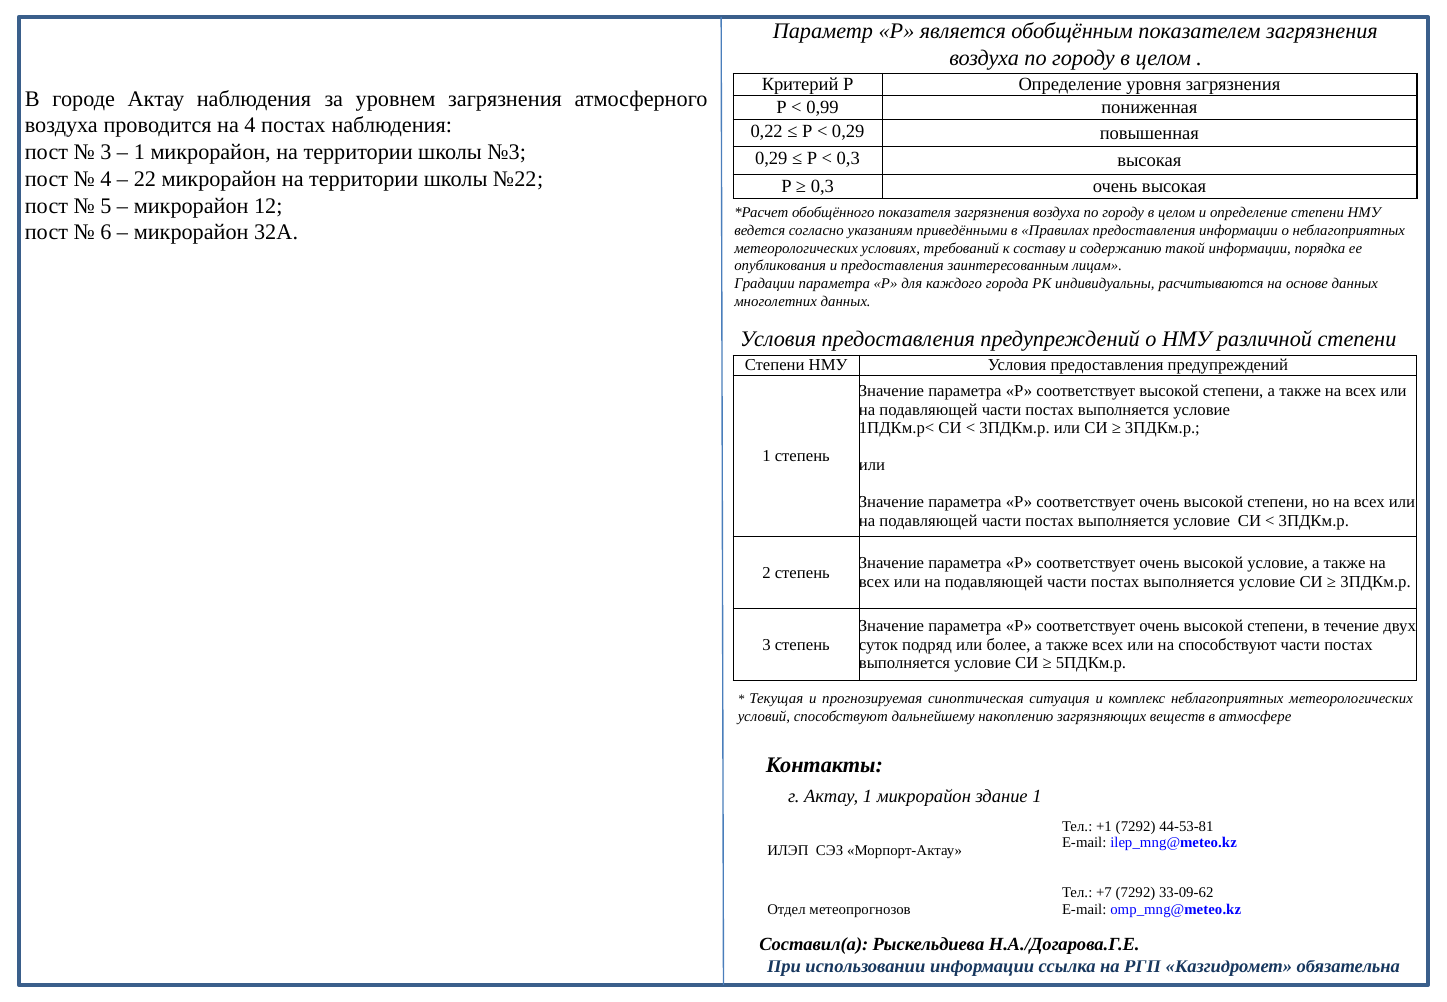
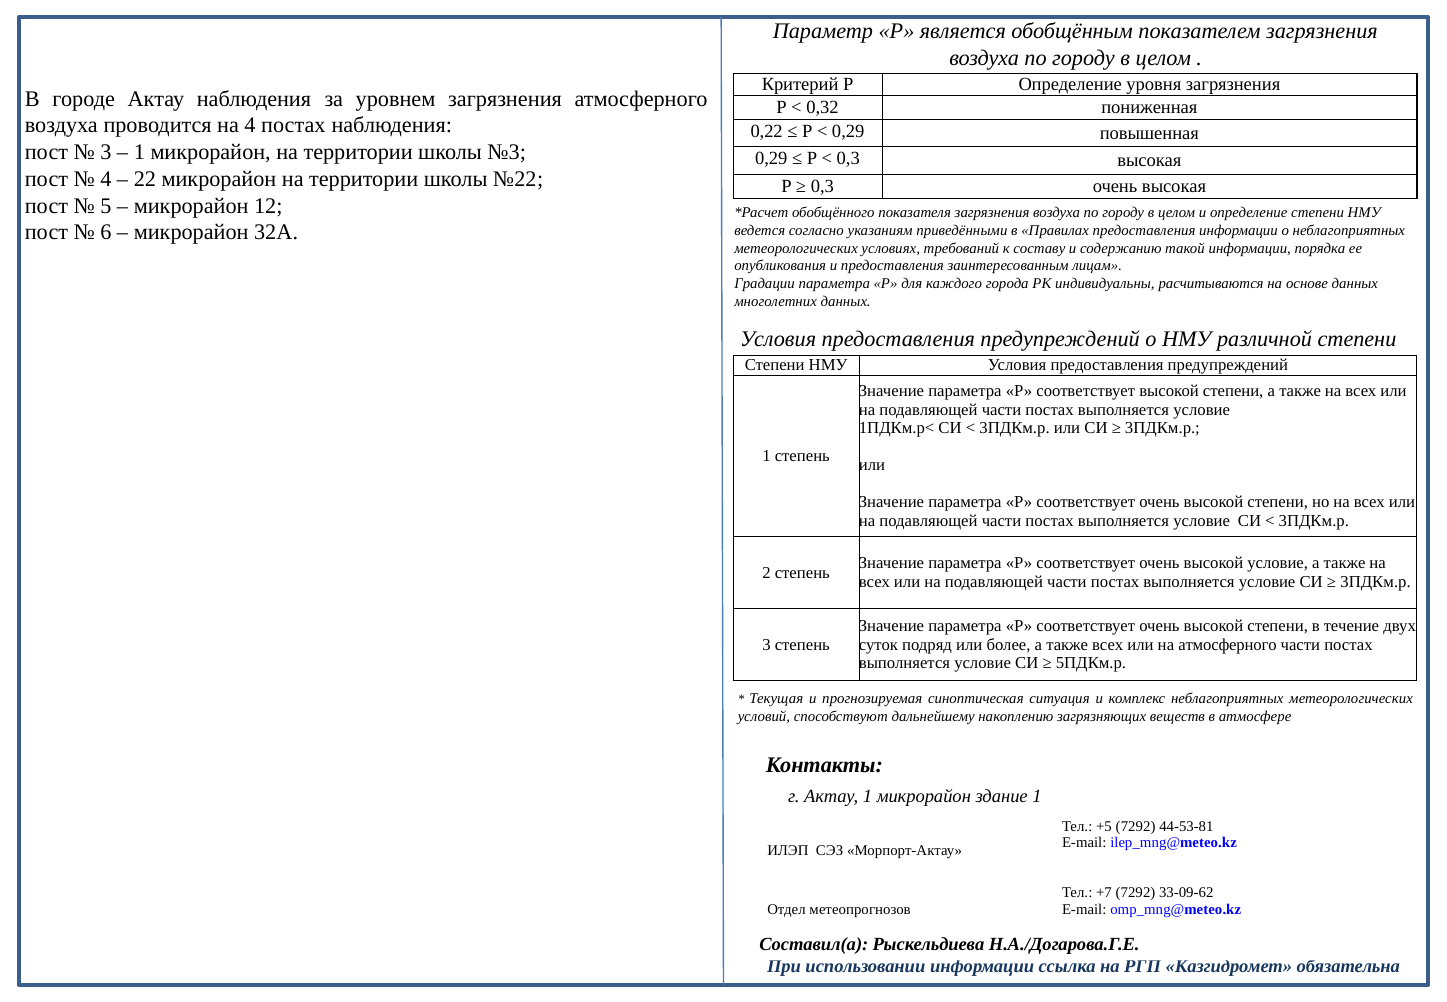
0,99: 0,99 -> 0,32 (823, 107)
на способствуют: способствуют -> атмосферного (1228, 645)
+1: +1 -> +5 (1104, 826)
